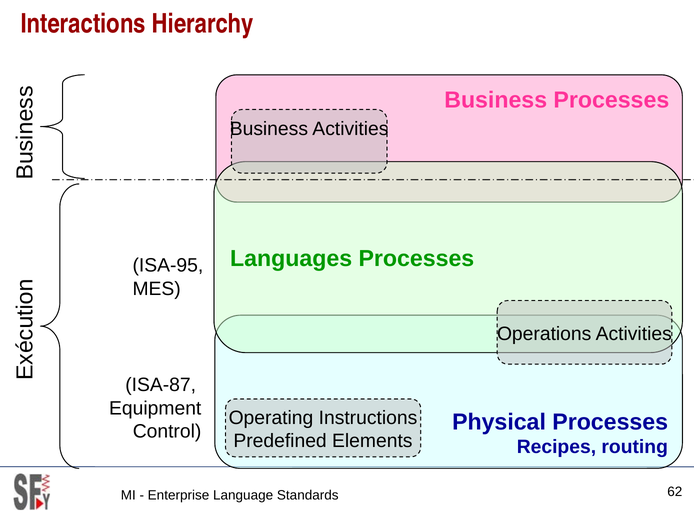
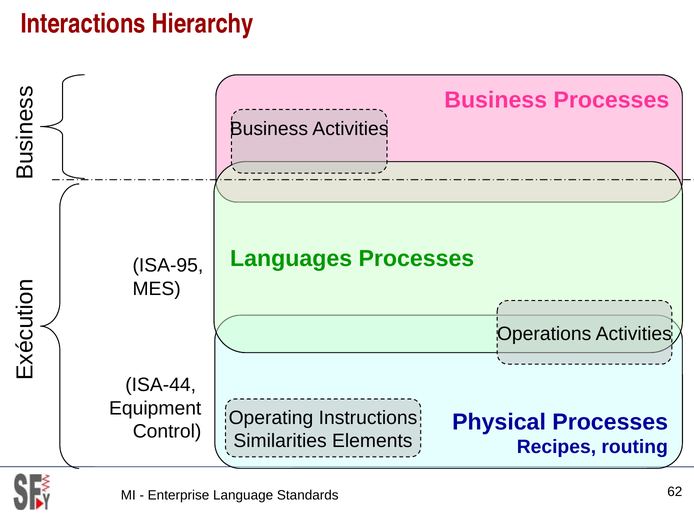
ISA-87: ISA-87 -> ISA-44 (161, 385)
Predefined: Predefined -> Similarities (280, 440)
